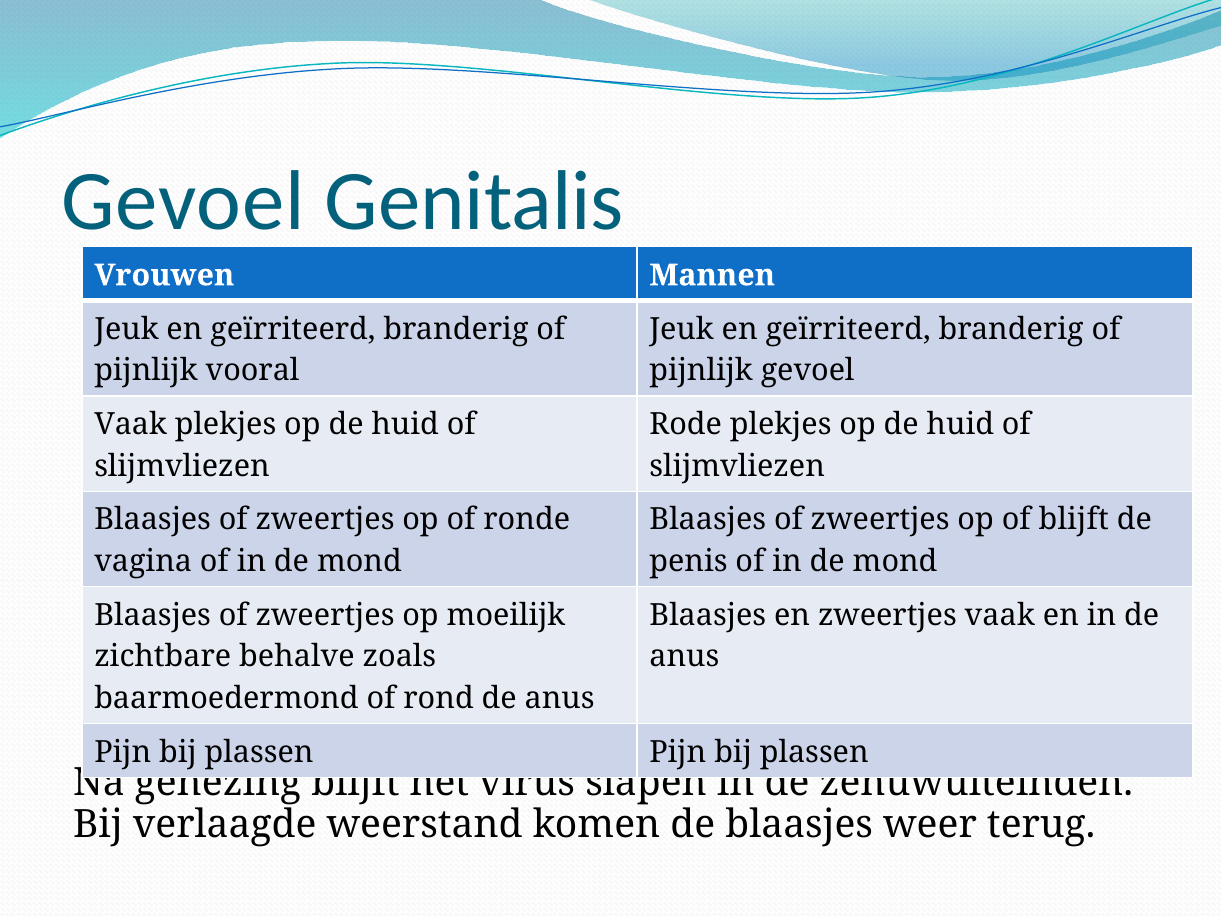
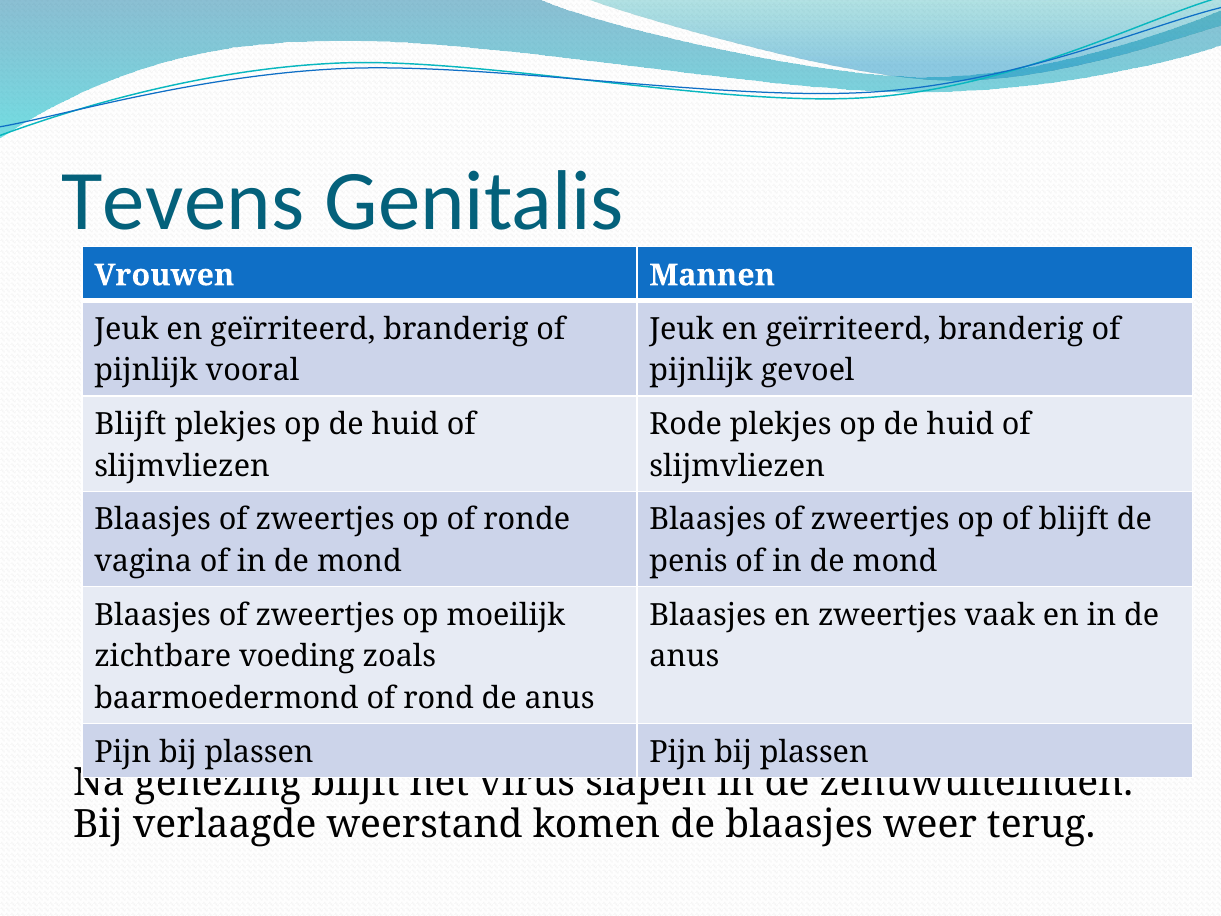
Gevoel: Gevoel -> Tevens (183, 202)
Vaak: Vaak -> Blijft (130, 424)
behalve: behalve -> voeding (297, 657)
